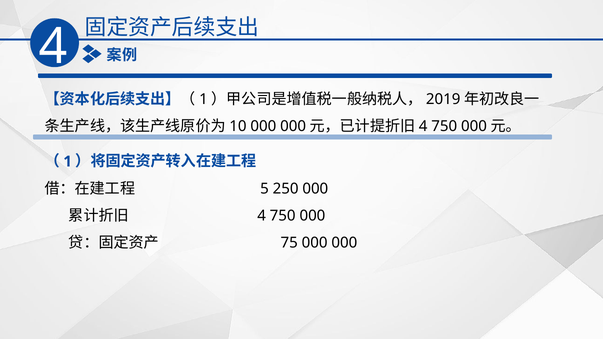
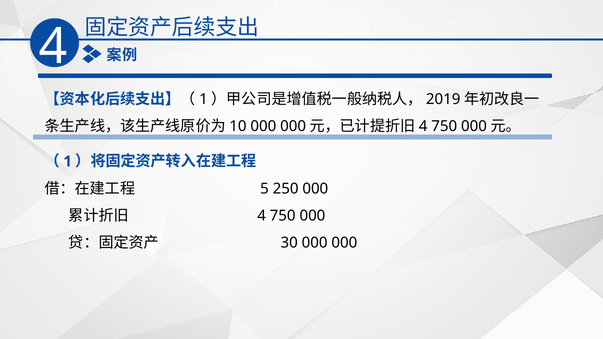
75: 75 -> 30 (289, 243)
